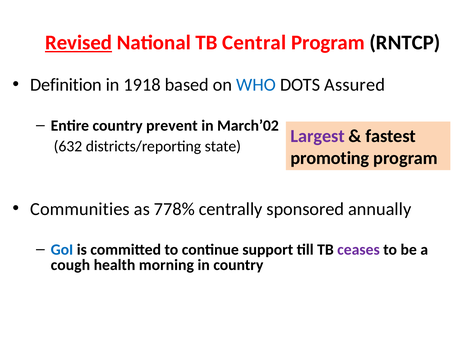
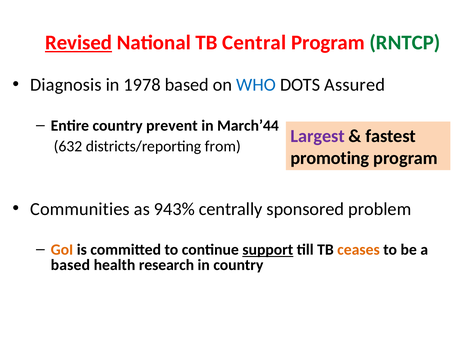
RNTCP colour: black -> green (405, 43)
Definition: Definition -> Diagnosis (66, 85)
1918: 1918 -> 1978 (142, 85)
March’02: March’02 -> March’44 (248, 125)
state: state -> from (223, 146)
778%: 778% -> 943% (174, 209)
annually: annually -> problem (380, 209)
GoI colour: blue -> orange (62, 249)
support underline: none -> present (268, 249)
ceases colour: purple -> orange (359, 249)
cough: cough -> based (70, 264)
morning: morning -> research (166, 264)
